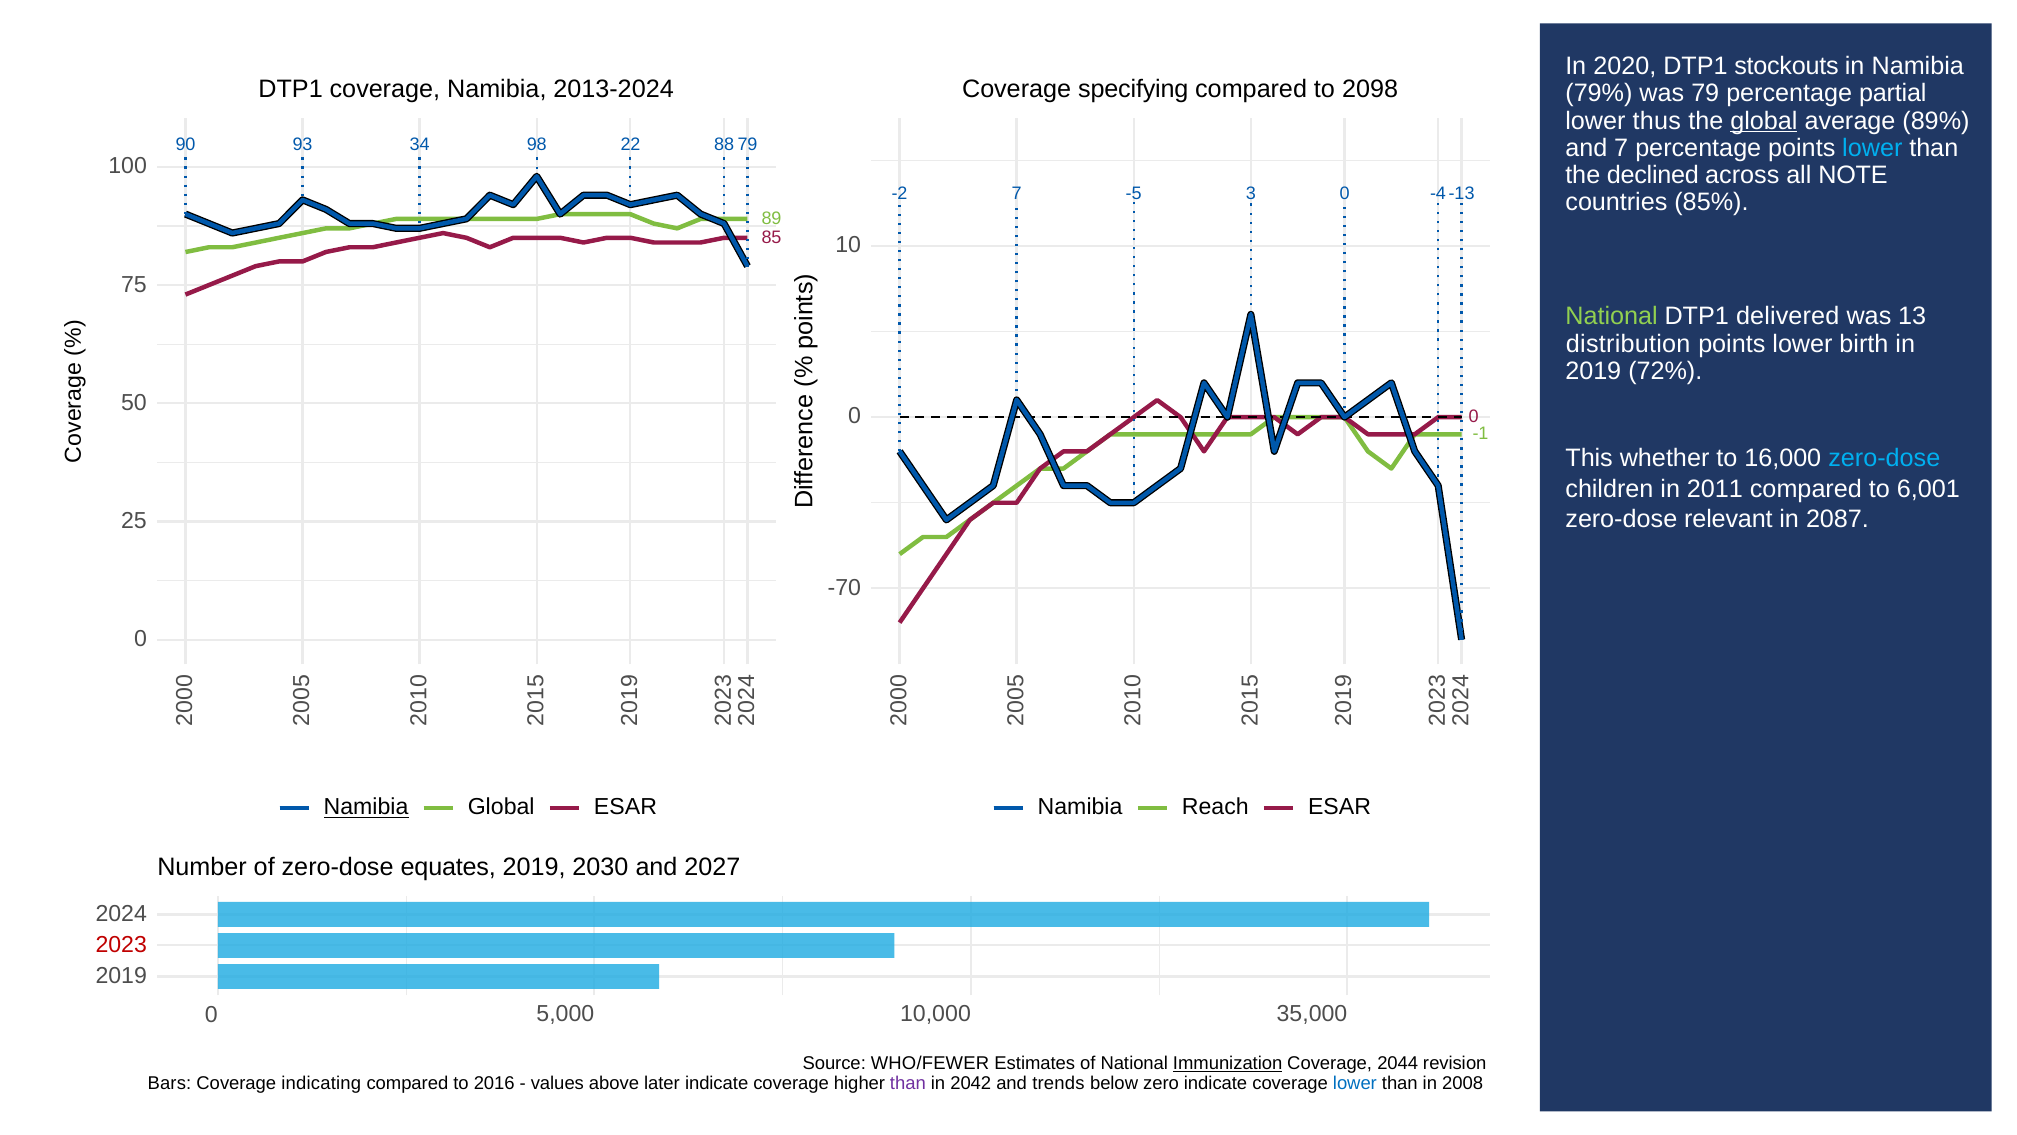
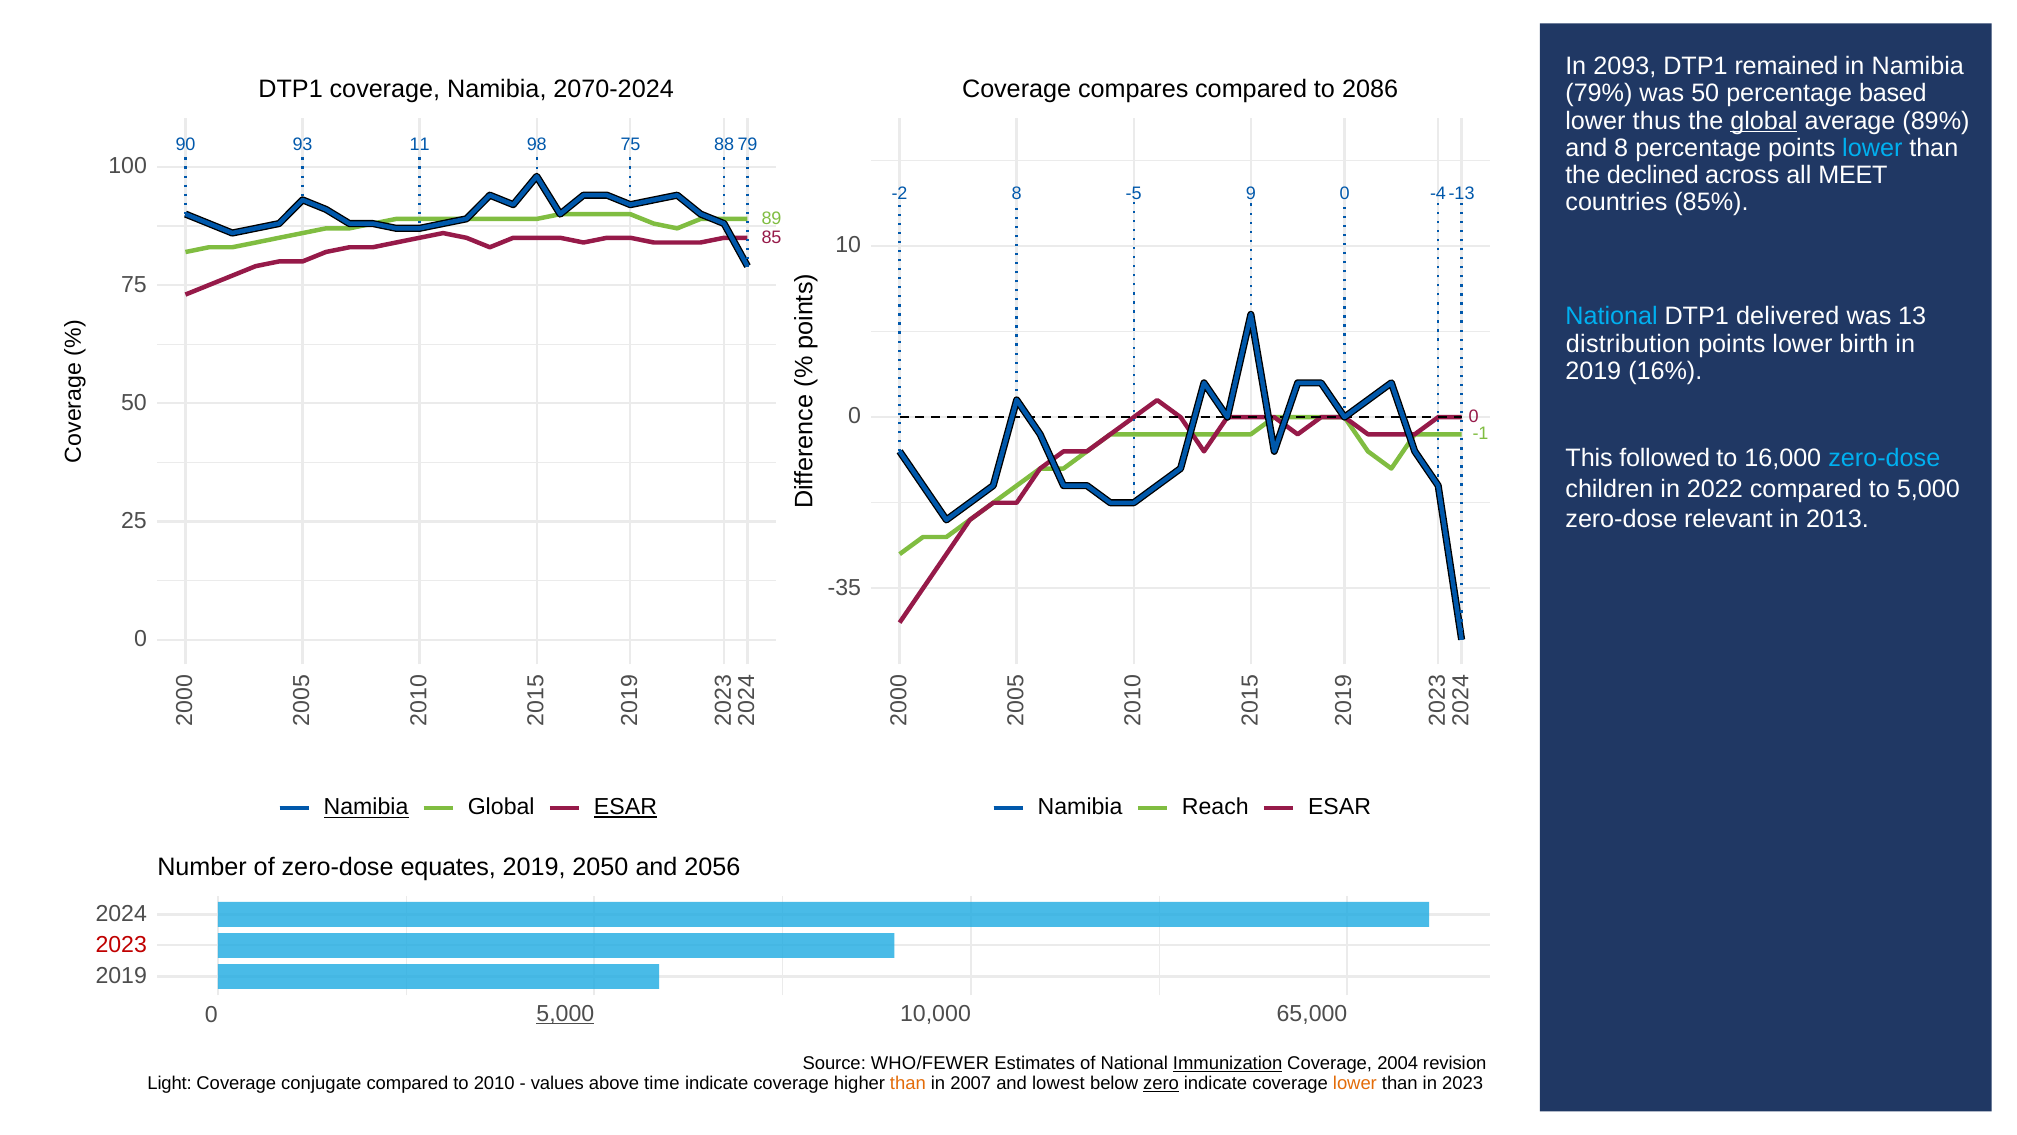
2020: 2020 -> 2093 (1625, 66)
stockouts: stockouts -> remained (1786, 66)
specifying: specifying -> compares (1133, 89)
2098: 2098 -> 2086 (1370, 89)
2013-2024: 2013-2024 -> 2070-2024 (614, 89)
was 79: 79 -> 50 (1705, 94)
partial: partial -> based (1893, 94)
34: 34 -> 11 (420, 144)
98 22: 22 -> 75 (630, 144)
and 7: 7 -> 8 (1621, 148)
NOTE: NOTE -> MEET (1853, 175)
-2 7: 7 -> 8 (1017, 194)
-5 3: 3 -> 9 (1251, 194)
National colour: light green -> light blue (1612, 316)
72%: 72% -> 16% (1665, 371)
whether: whether -> followed (1665, 458)
2011: 2011 -> 2022 (1715, 489)
to 6,001: 6,001 -> 5,000 (1928, 489)
2087: 2087 -> 2013 (1837, 519)
-70: -70 -> -35 (844, 587)
ESAR underline: none -> present (625, 807)
2030: 2030 -> 2050 (600, 867)
2027: 2027 -> 2056 (712, 867)
5,000 underline: none -> present (565, 1013)
35,000: 35,000 -> 65,000 (1312, 1013)
2044: 2044 -> 2004 (1398, 1063)
Bars: Bars -> Light (170, 1083)
indicating: indicating -> conjugate (321, 1083)
2016: 2016 -> 2010 (494, 1083)
later: later -> time (662, 1083)
than colour: purple -> orange (908, 1083)
2042: 2042 -> 2007 (971, 1083)
trends: trends -> lowest (1058, 1083)
zero underline: none -> present (1161, 1083)
lower colour: blue -> orange (1355, 1083)
in 2008: 2008 -> 2023 (1463, 1083)
